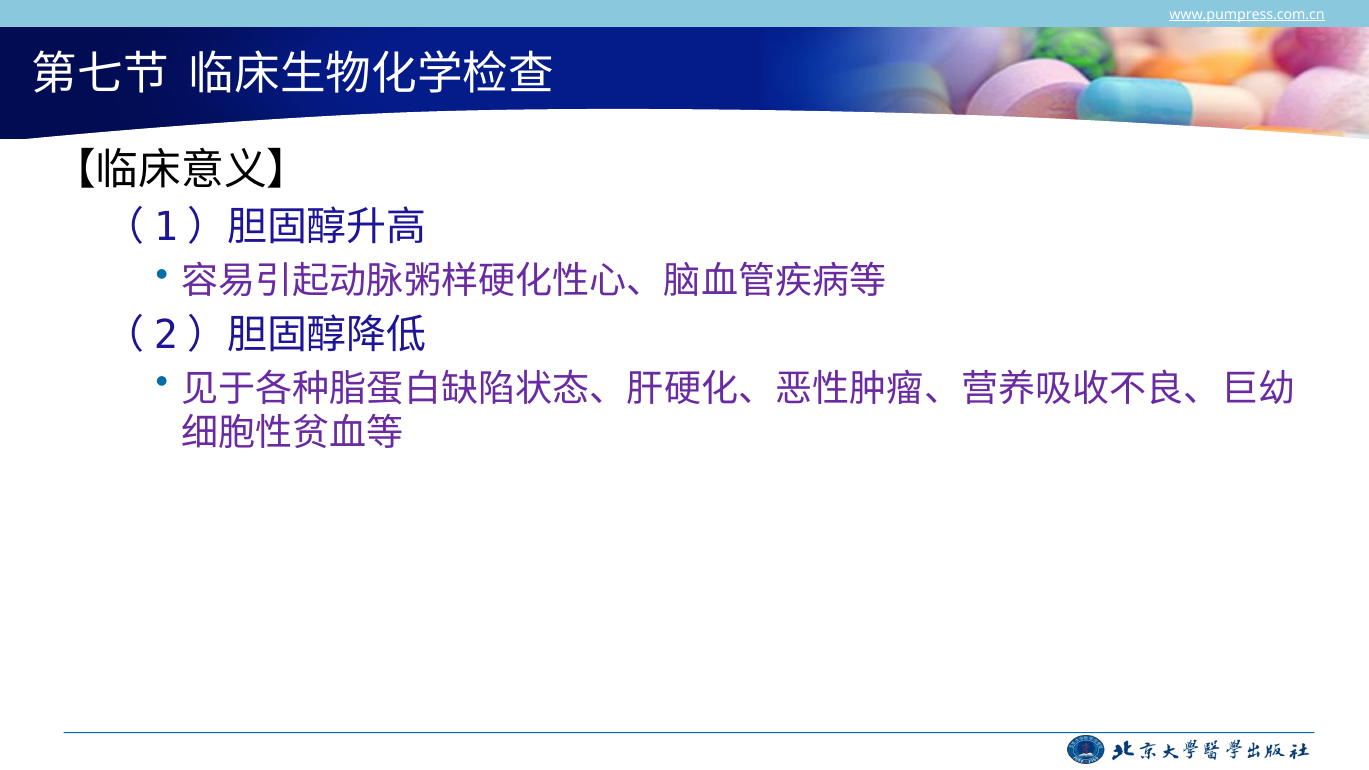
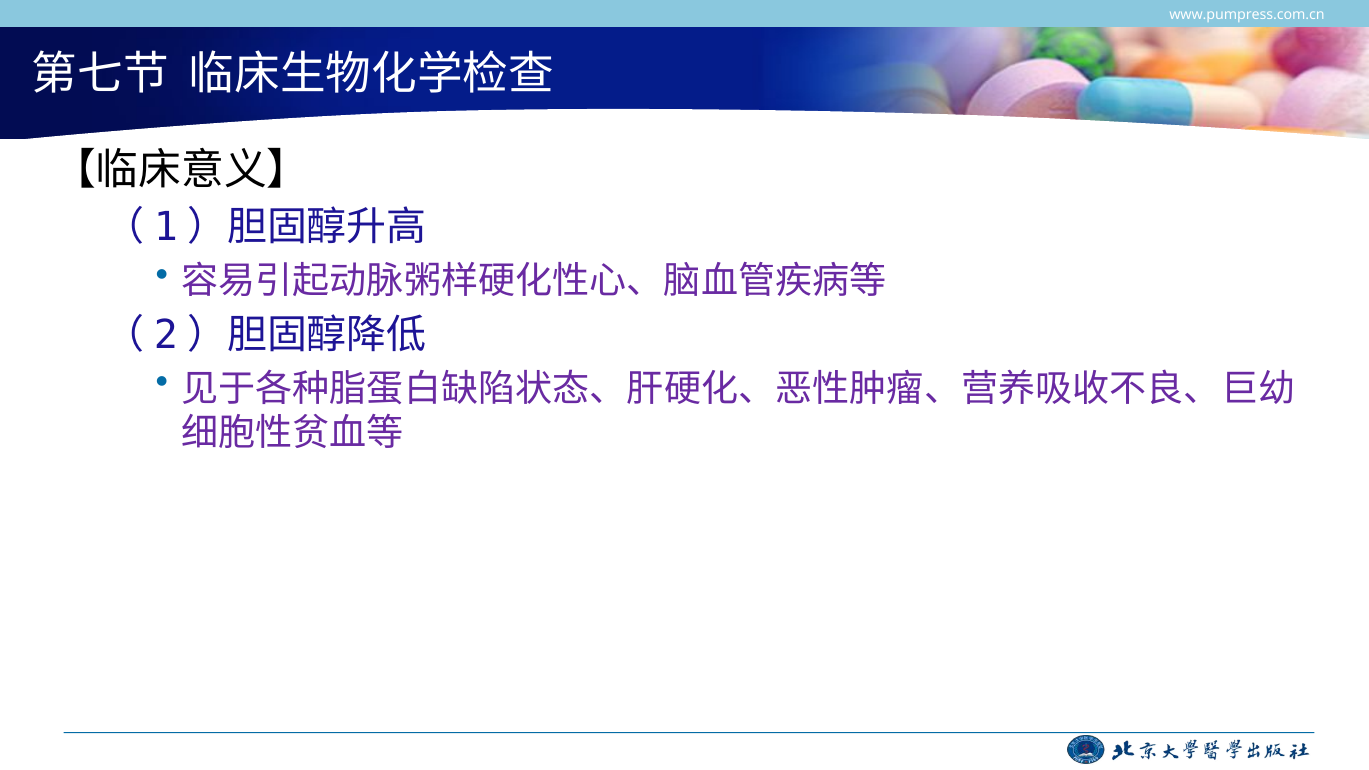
www.pumpress.com.cn underline: present -> none (1247, 15)
